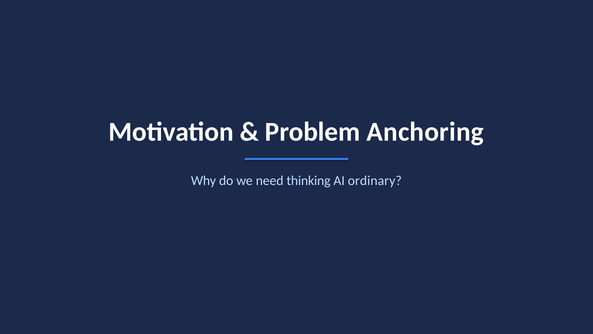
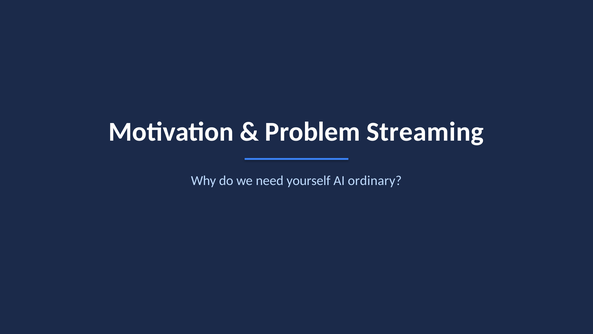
Anchoring: Anchoring -> Streaming (425, 132)
thinking: thinking -> yourself (309, 180)
